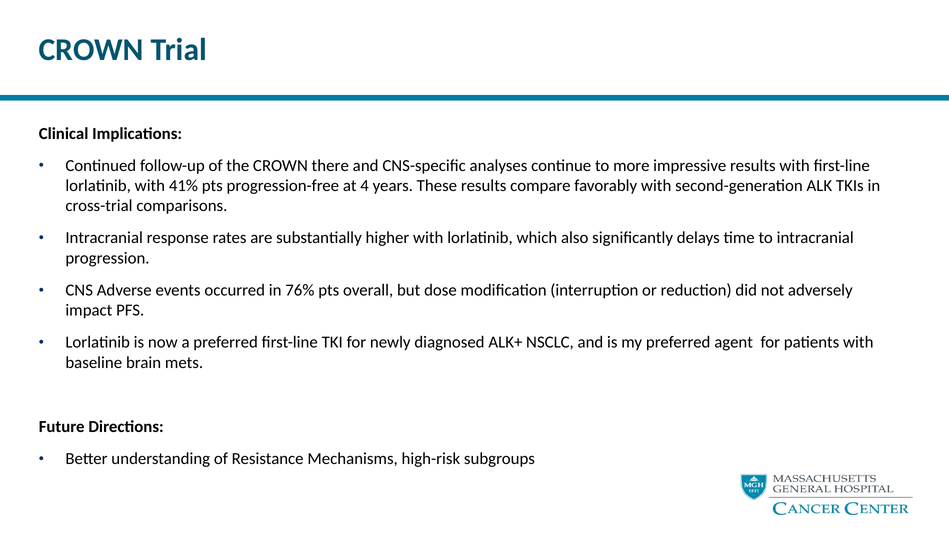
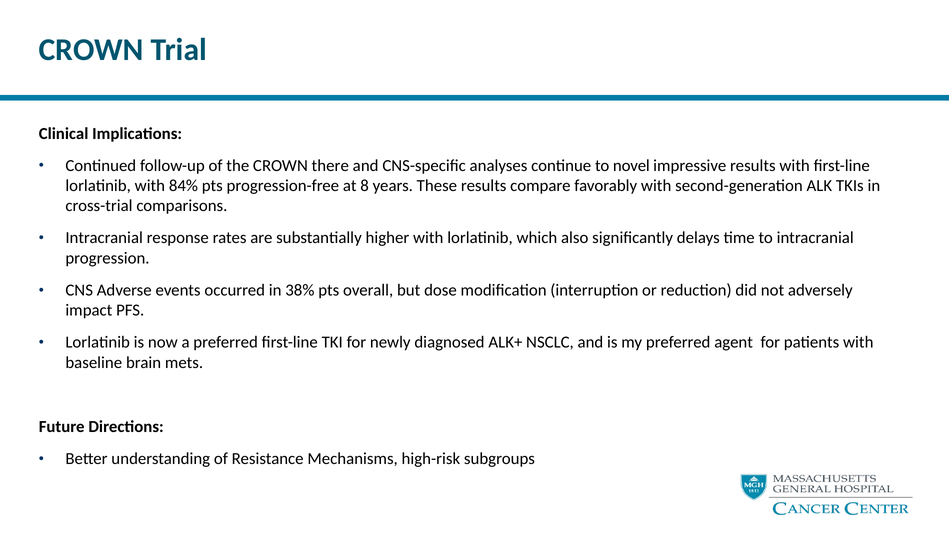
more: more -> novel (631, 165)
41%: 41% -> 84% (183, 186)
4: 4 -> 8 (365, 186)
76%: 76% -> 38% (300, 290)
